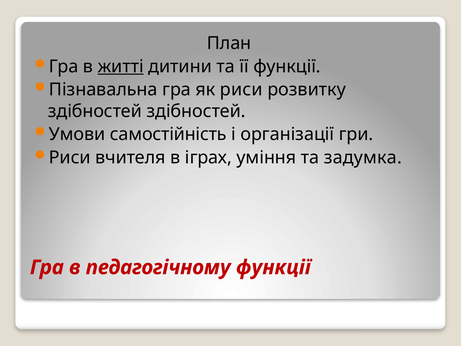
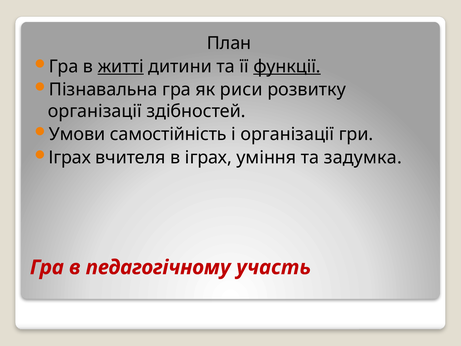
функції underline: none -> present (287, 66)
здібностей: здібностей -> організації (95, 111)
Риси: Риси -> Іграх (70, 157)
педагогічному функції: функції -> участь (273, 267)
